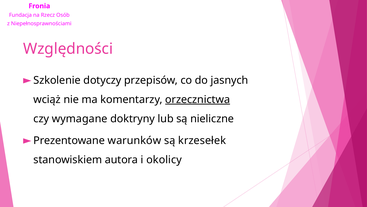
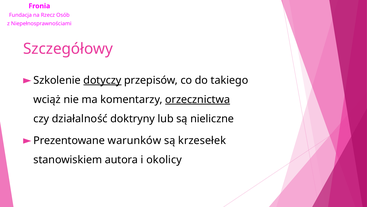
Względności: Względności -> Szczegółowy (68, 49)
dotyczy underline: none -> present (102, 80)
jasnych: jasnych -> takiego (229, 80)
wymagane: wymagane -> działalność (80, 119)
